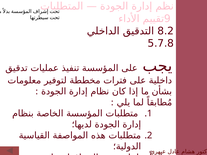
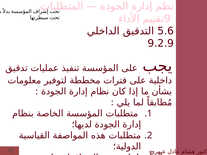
8.2: 8.2 -> 5.6 (166, 31)
5.7.8: 5.7.8 -> 9.2.9 (161, 43)
